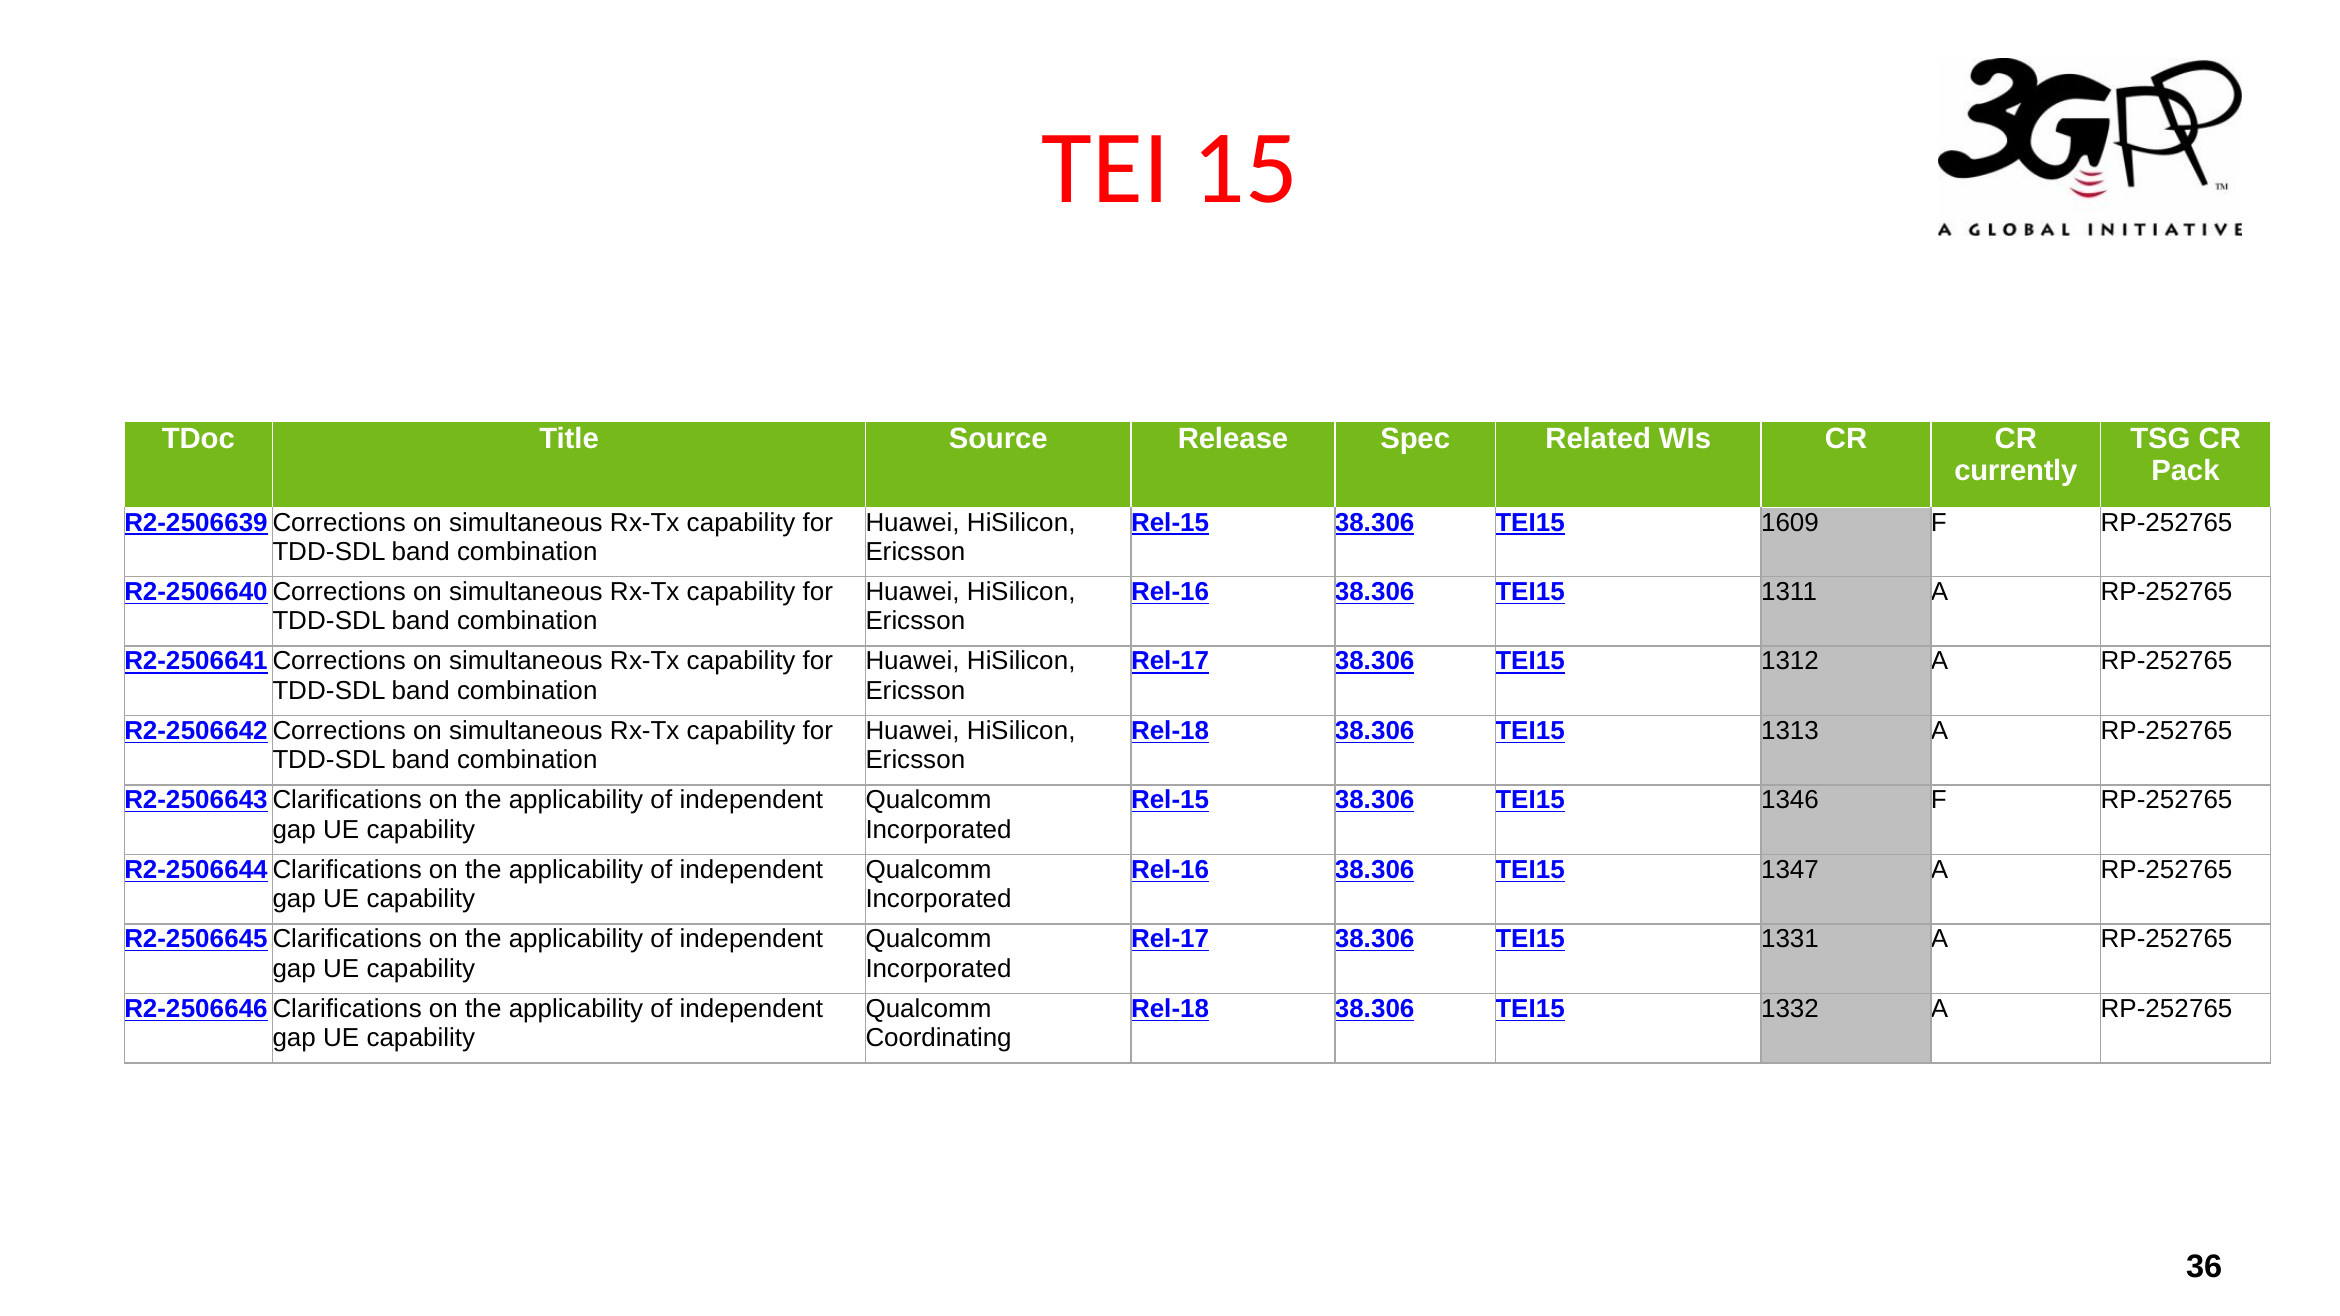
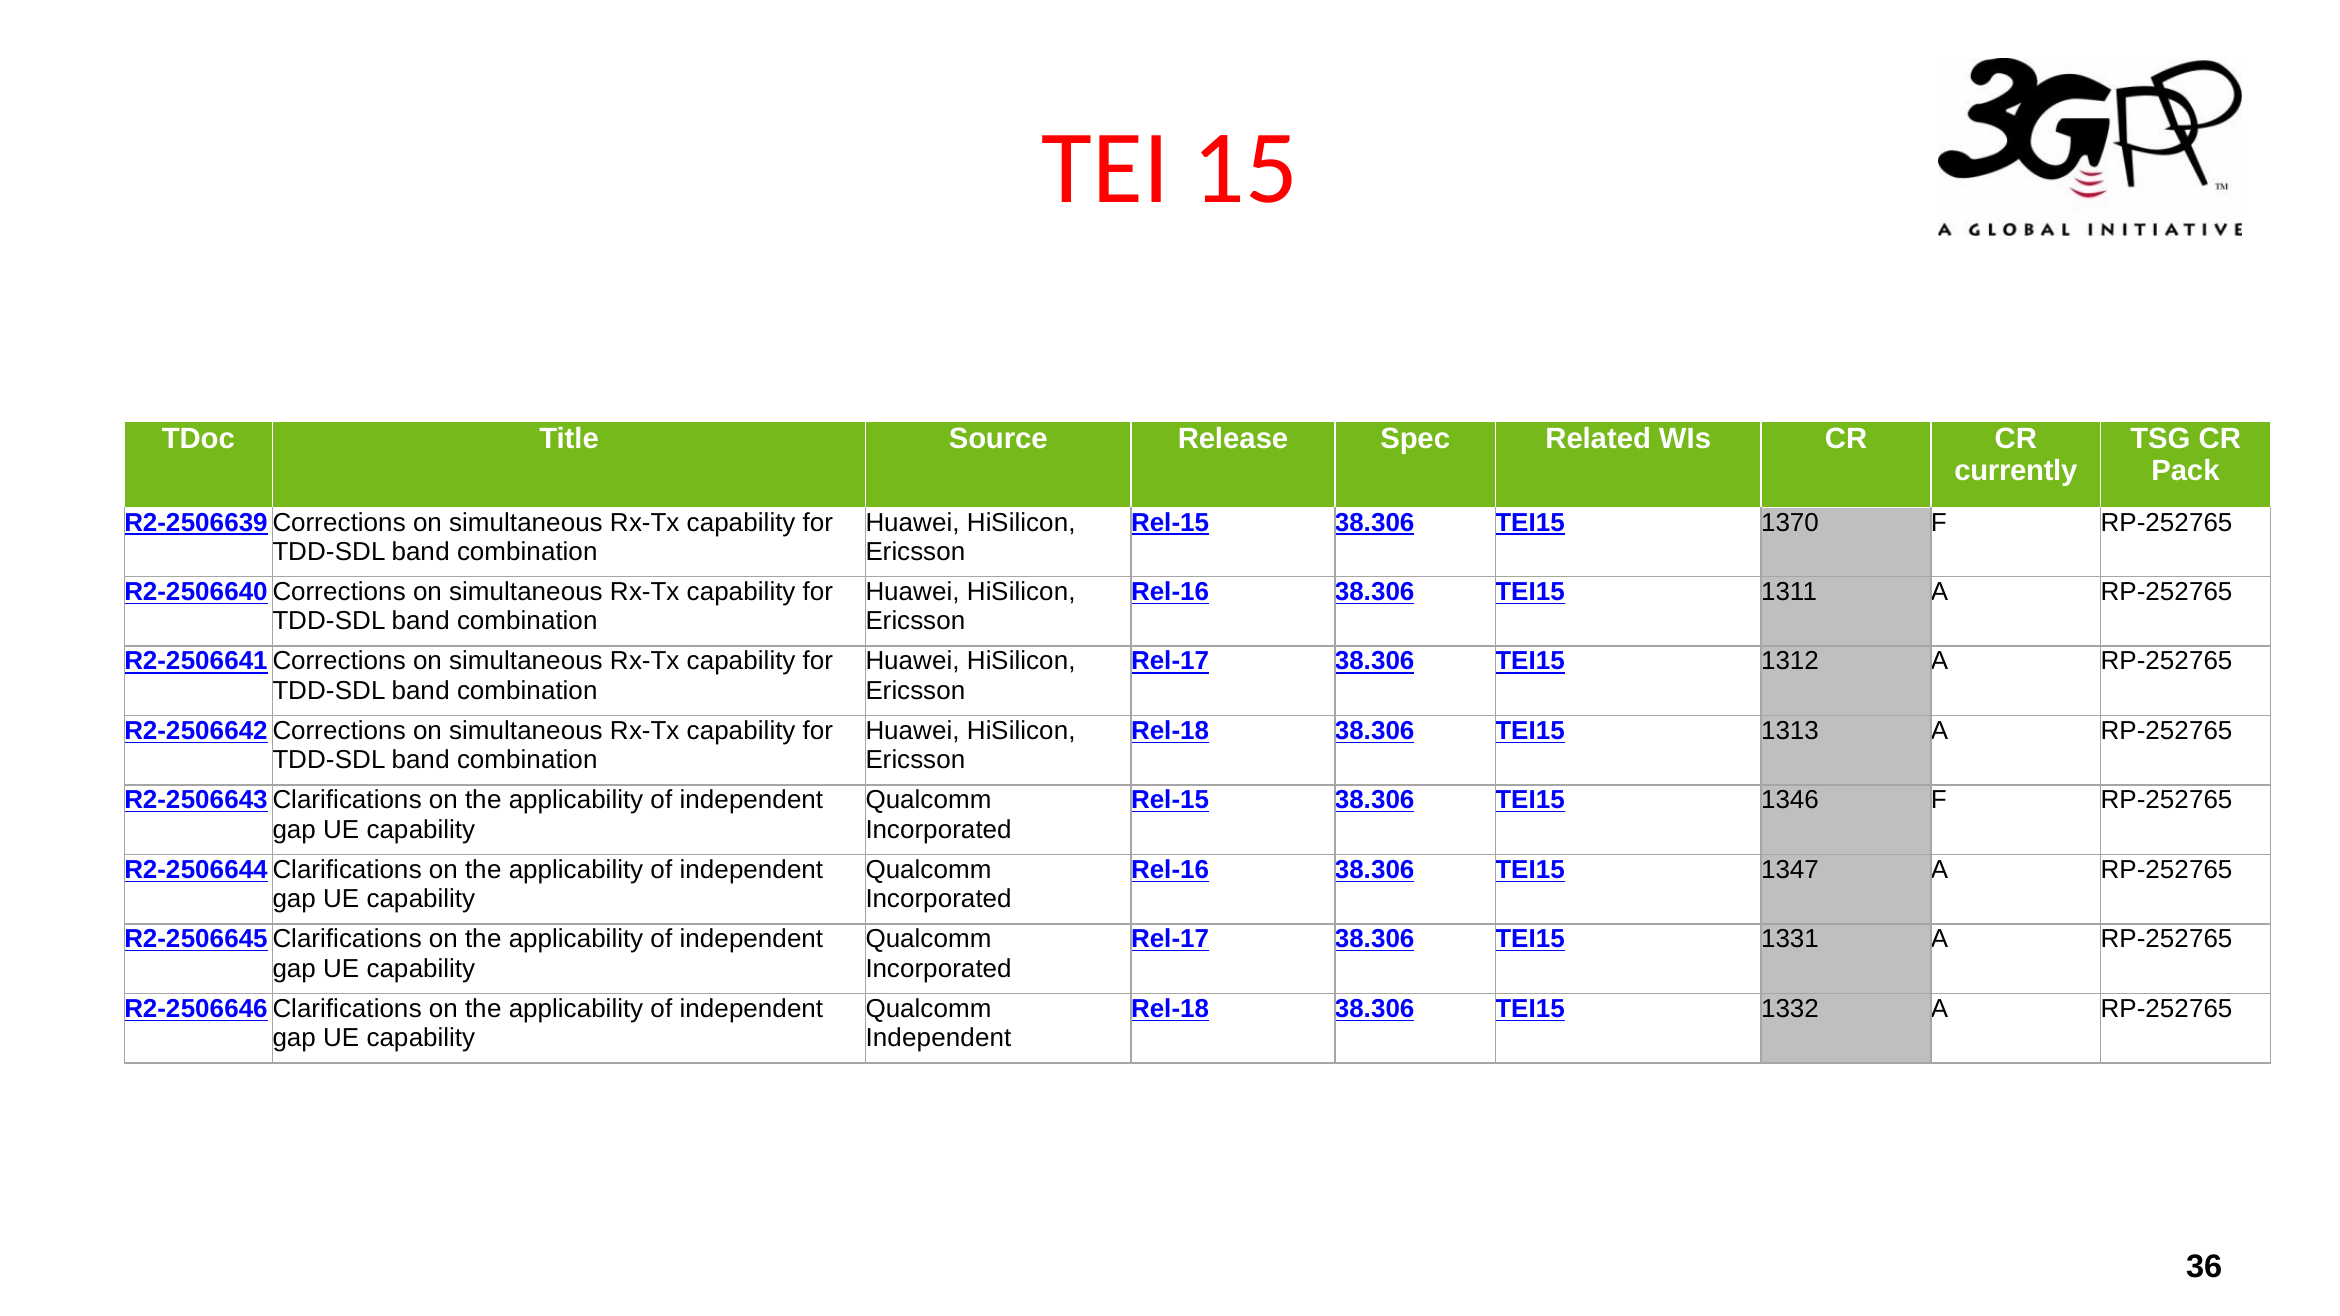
1609: 1609 -> 1370 (1790, 523)
Coordinating: Coordinating -> Independent (938, 1038)
